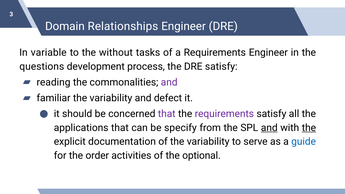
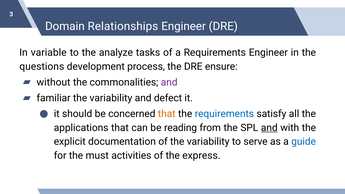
without: without -> analyze (116, 53)
DRE satisfy: satisfy -> ensure (221, 66)
reading: reading -> without (54, 82)
that colour: purple -> orange (167, 114)
requirements colour: purple -> blue (224, 114)
specify: specify -> reading (181, 128)
the underline: present -> none (309, 128)
order: order -> must (97, 156)
optional: optional -> express (201, 156)
